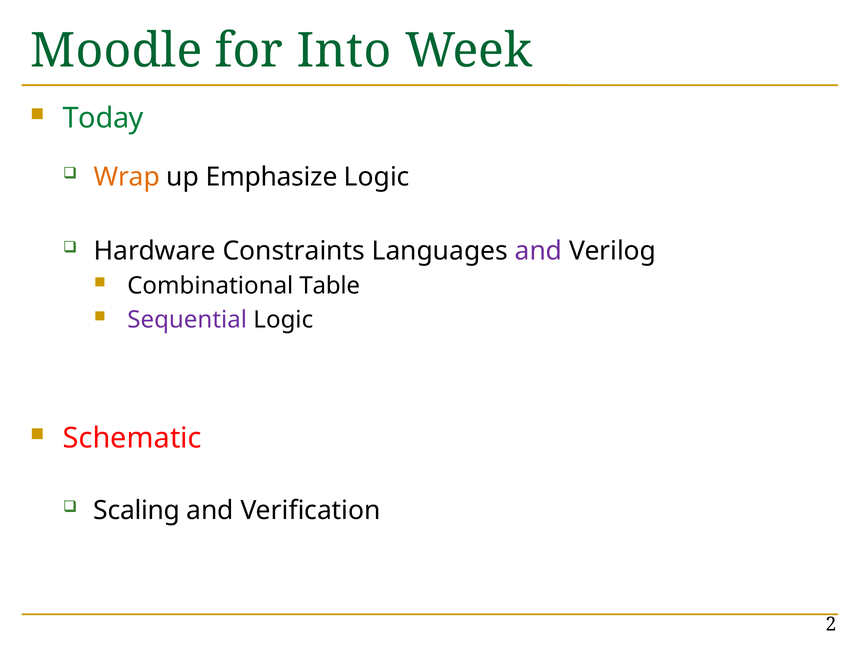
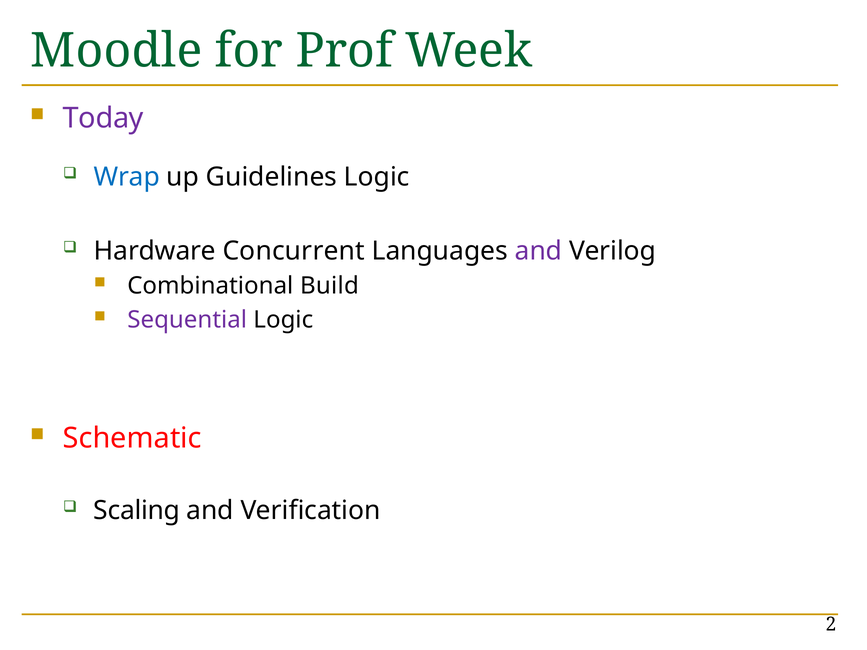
Into: Into -> Prof (344, 51)
Today colour: green -> purple (103, 118)
Wrap colour: orange -> blue (127, 177)
Emphasize: Emphasize -> Guidelines (272, 177)
Constraints: Constraints -> Concurrent (294, 251)
Table: Table -> Build (329, 286)
